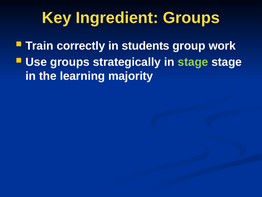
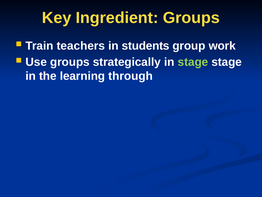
correctly: correctly -> teachers (81, 46)
majority: majority -> through (131, 76)
